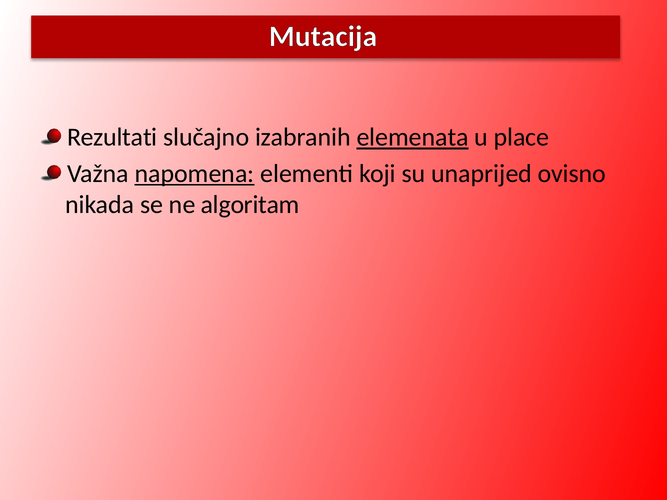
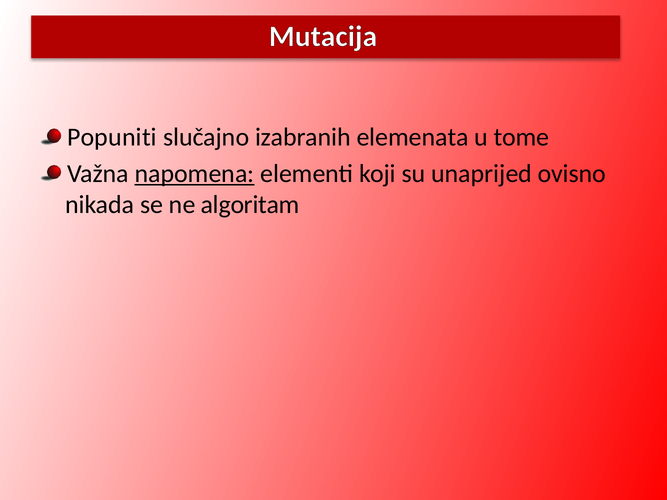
Rezultati: Rezultati -> Popuniti (112, 137)
elemenata underline: present -> none (413, 137)
place: place -> tome (521, 137)
